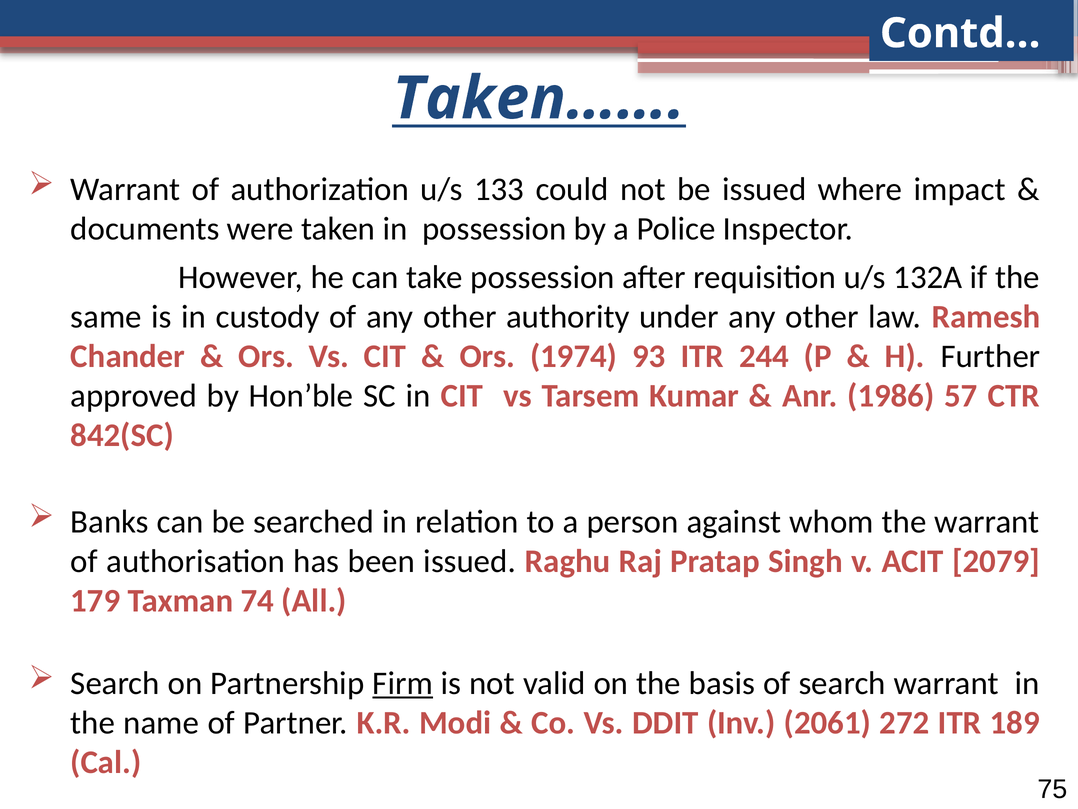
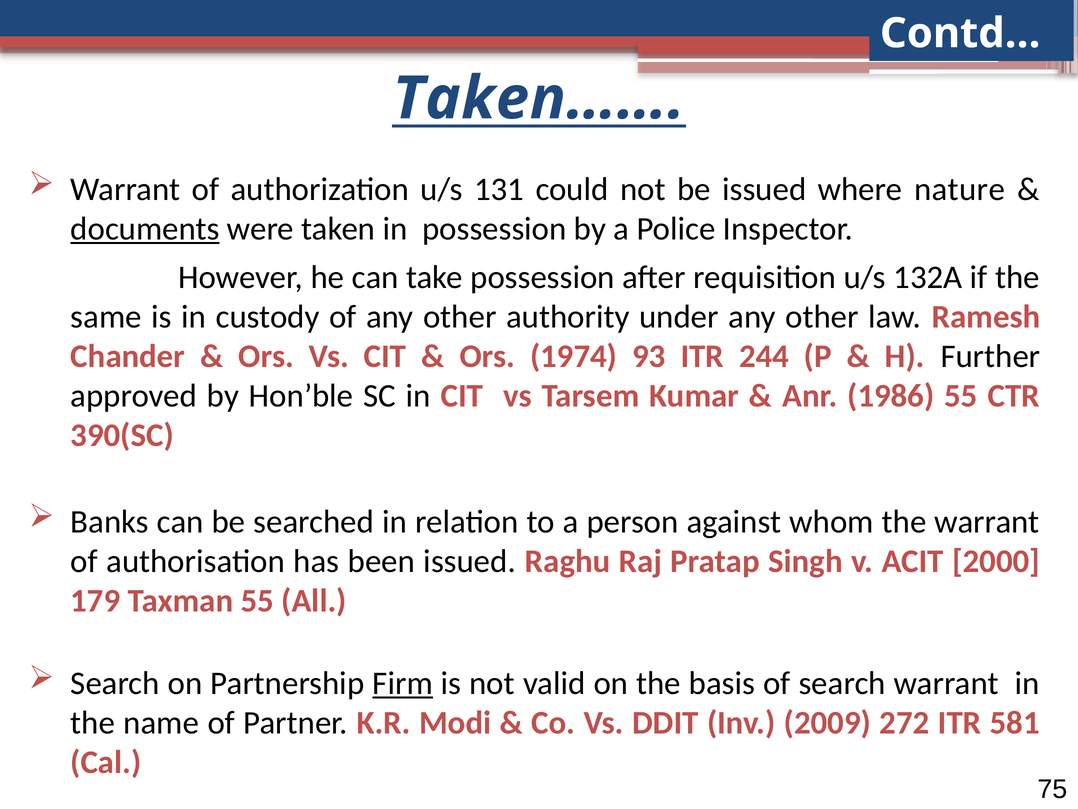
133: 133 -> 131 (499, 189)
impact: impact -> nature (959, 189)
documents underline: none -> present (145, 229)
1986 57: 57 -> 55 (961, 396)
842(SC: 842(SC -> 390(SC (122, 435)
2079: 2079 -> 2000 (996, 561)
Taxman 74: 74 -> 55 (257, 600)
2061: 2061 -> 2009 (827, 723)
189: 189 -> 581 (1015, 723)
